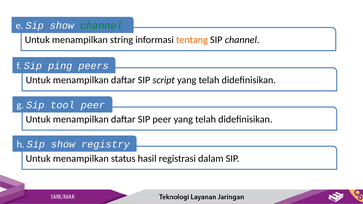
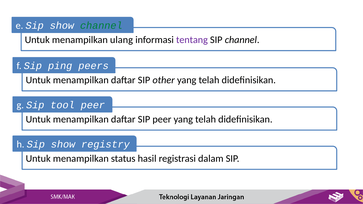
string: string -> ulang (121, 40)
tentang colour: orange -> purple (192, 40)
script: script -> other (164, 80)
